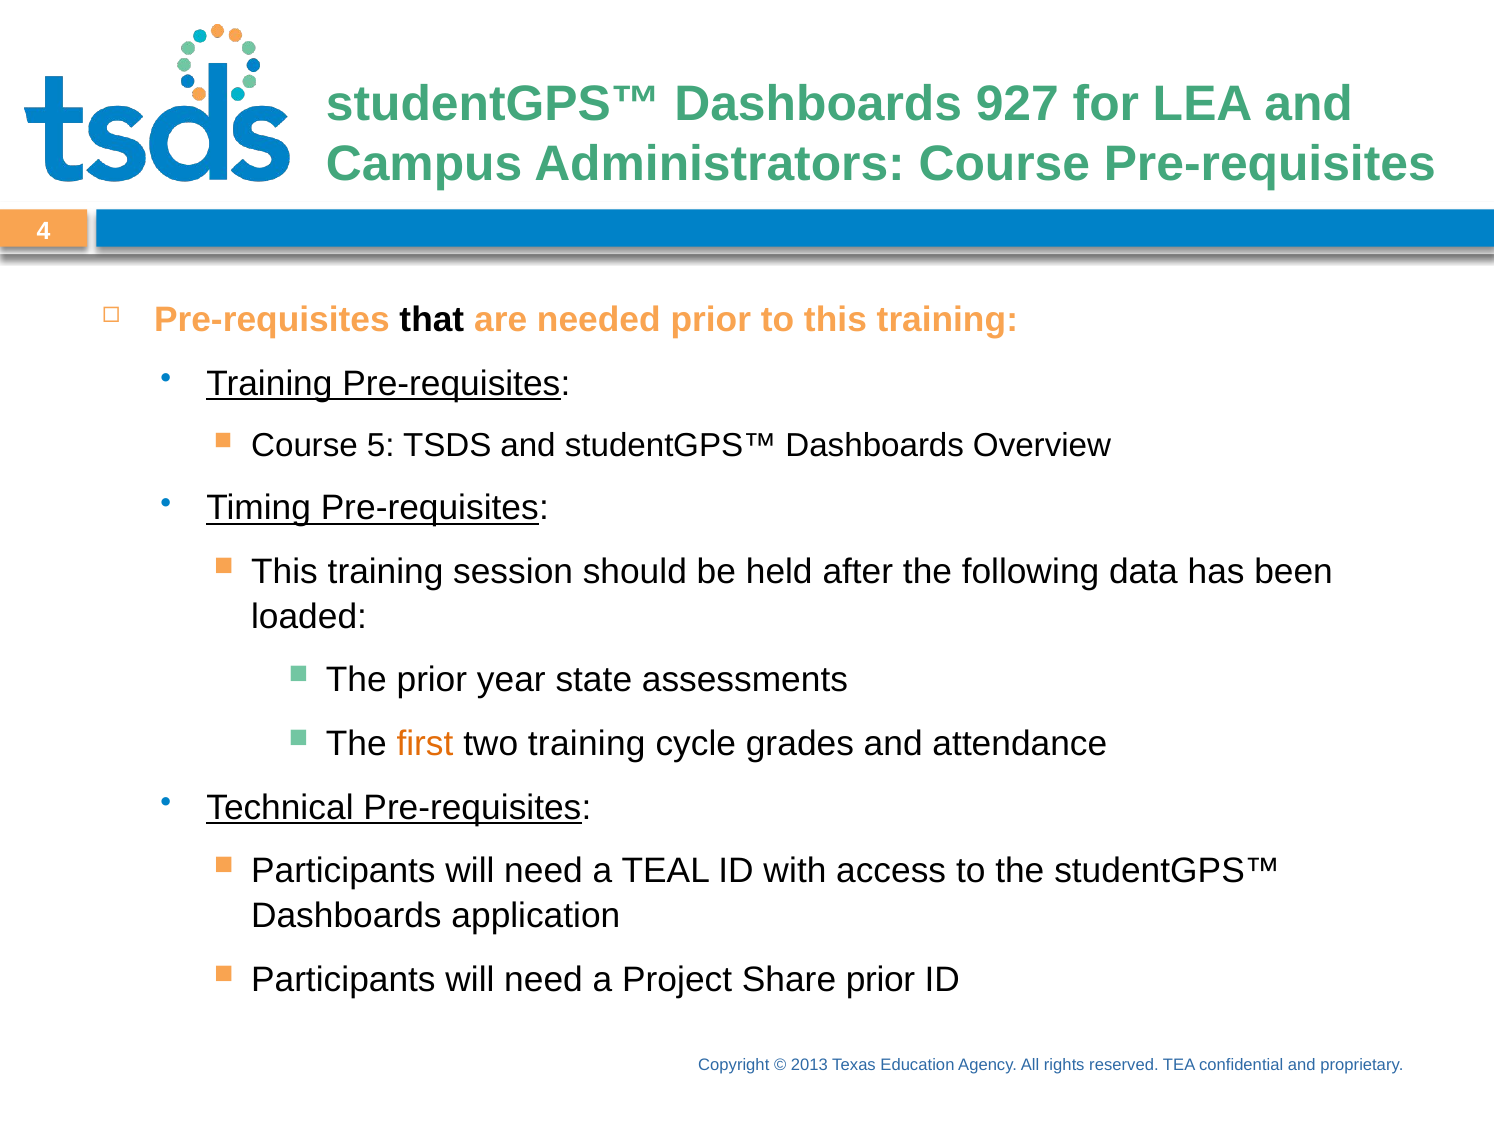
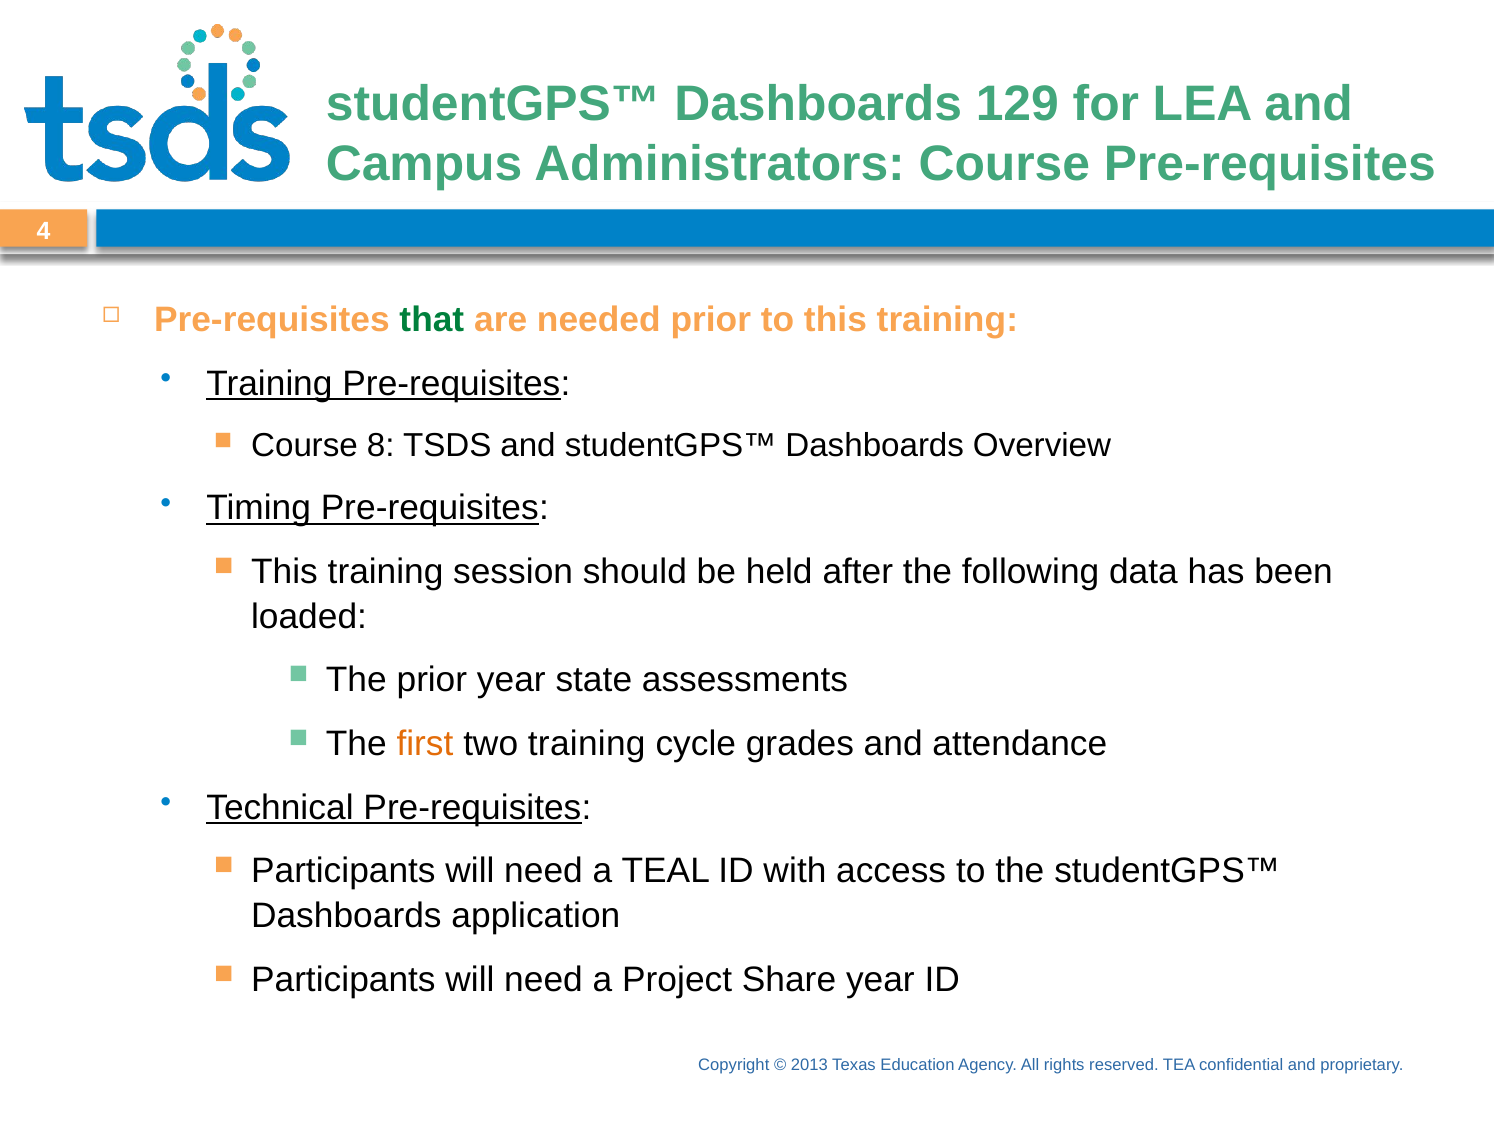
927: 927 -> 129 (1017, 104)
that colour: black -> green (432, 320)
5: 5 -> 8 (381, 445)
Share prior: prior -> year (880, 979)
